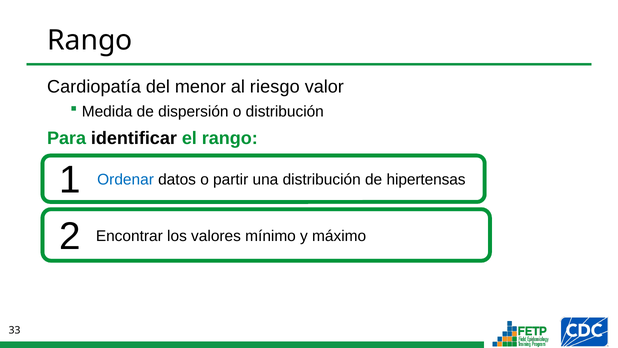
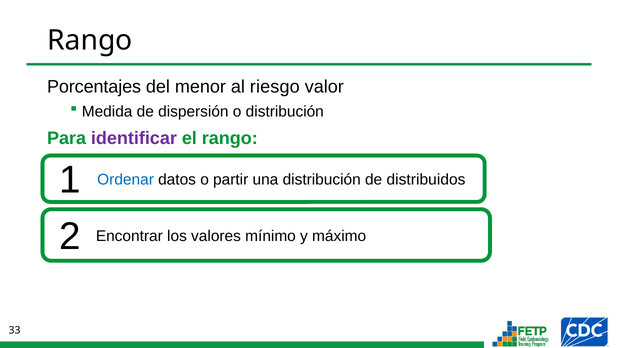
Cardiopatía: Cardiopatía -> Porcentajes (94, 87)
identificar colour: black -> purple (134, 138)
hipertensas: hipertensas -> distribuidos (426, 180)
